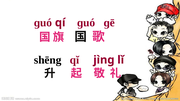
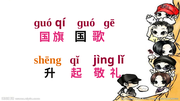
shēng colour: black -> orange (48, 60)
